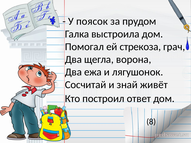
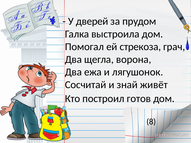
поясок: поясок -> дверей (92, 21)
ответ: ответ -> готов (139, 99)
